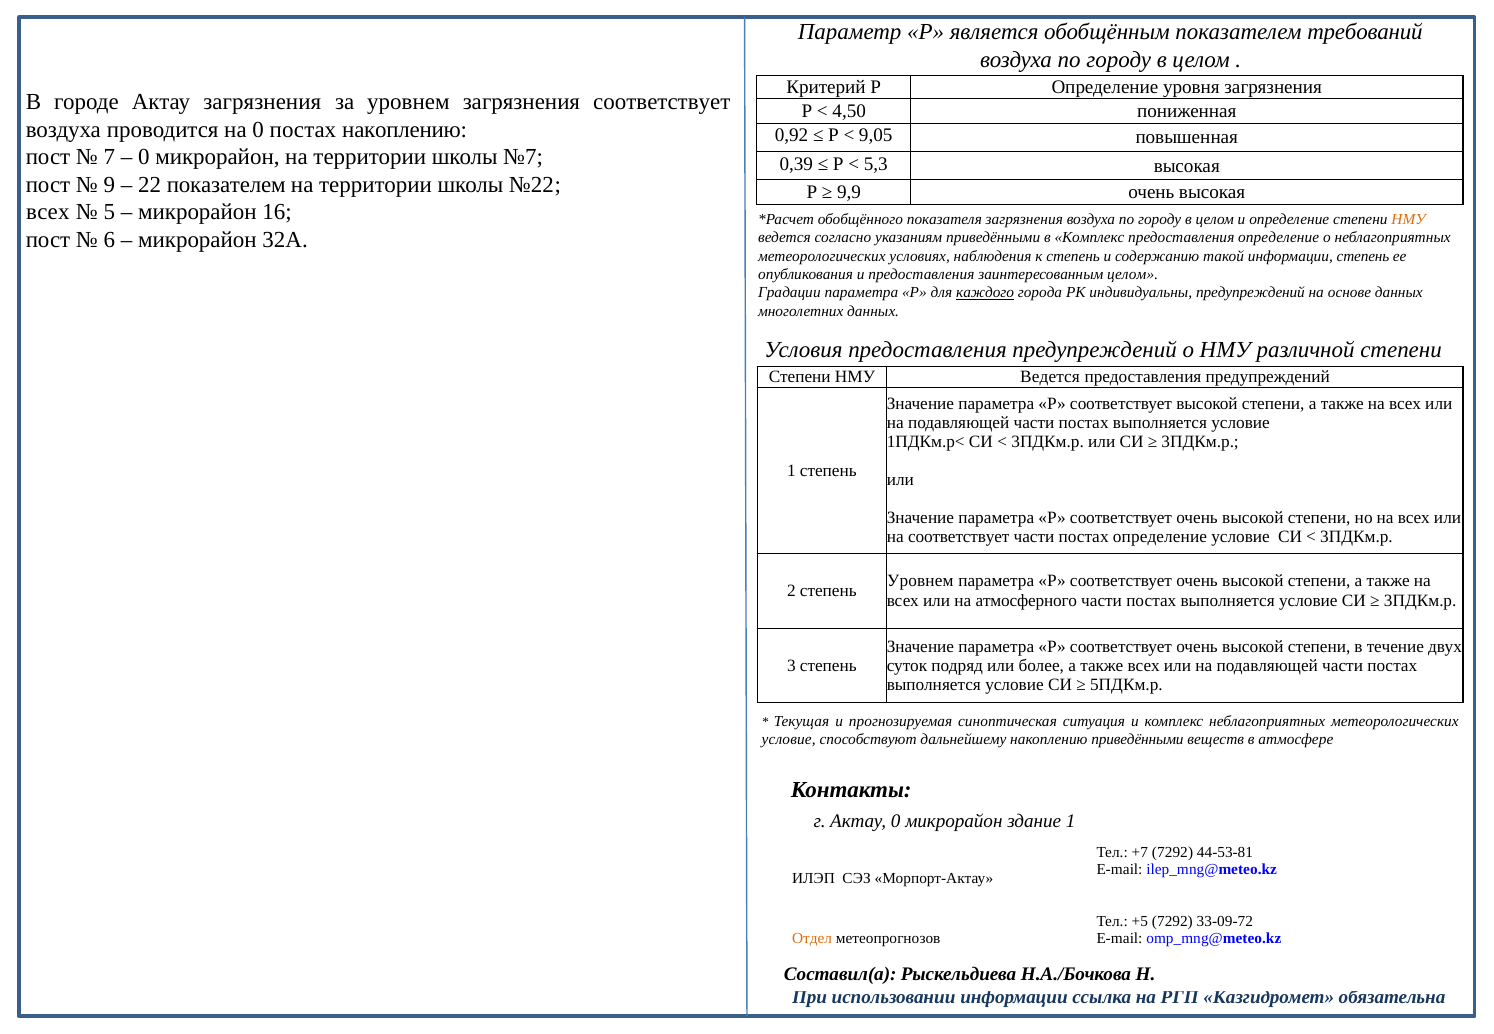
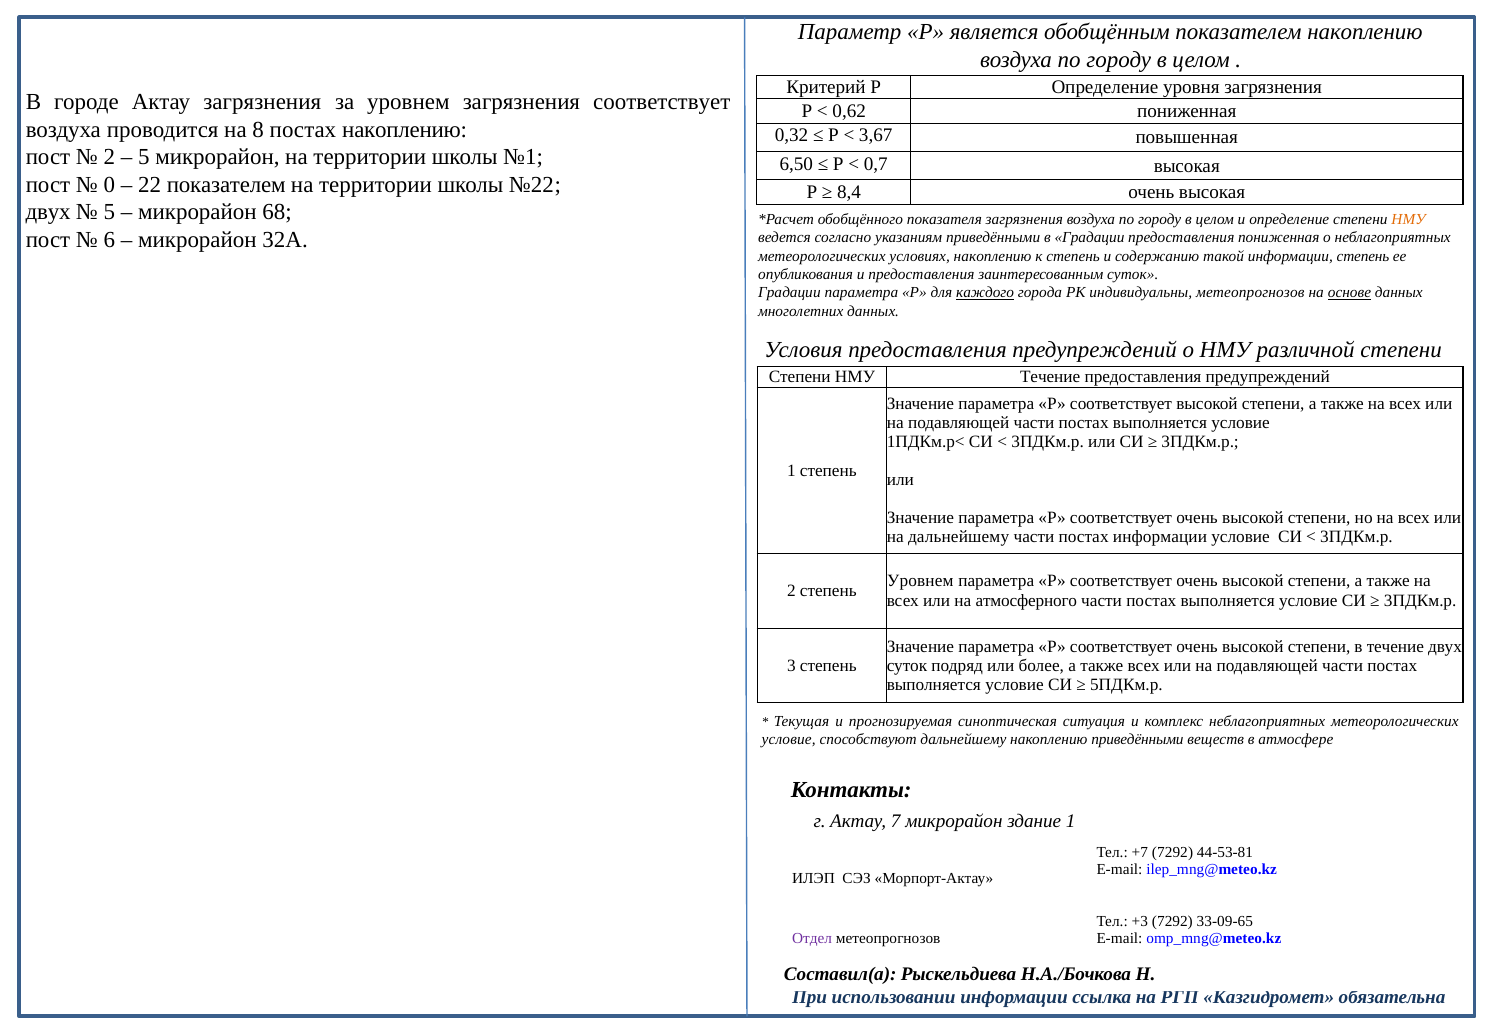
показателем требований: требований -> накоплению (1365, 32)
4,50: 4,50 -> 0,62 (849, 111)
на 0: 0 -> 8 (258, 130)
0,92: 0,92 -> 0,32 (792, 135)
9,05: 9,05 -> 3,67 (876, 135)
7: 7 -> 2 (109, 157)
0: 0 -> 5 (144, 157)
№7: №7 -> №1 (523, 157)
0,39: 0,39 -> 6,50 (796, 164)
5,3: 5,3 -> 0,7 (876, 164)
9: 9 -> 0 (109, 185)
9,9: 9,9 -> 8,4 (849, 192)
всех: всех -> двух (48, 212)
16: 16 -> 68 (277, 212)
в Комплекс: Комплекс -> Градации (1089, 238)
предоставления определение: определение -> пониженная (1279, 238)
условиях наблюдения: наблюдения -> накоплению (993, 256)
заинтересованным целом: целом -> суток (1133, 275)
индивидуальны предупреждений: предупреждений -> метеопрогнозов (1250, 293)
основе underline: none -> present (1349, 293)
Ведется: Ведется -> Течение (1050, 377)
на соответствует: соответствует -> дальнейшему (959, 537)
постах определение: определение -> информации (1160, 537)
Актау 0: 0 -> 7 (896, 822)
+5: +5 -> +3 (1140, 922)
33-09-72: 33-09-72 -> 33-09-65 (1225, 922)
Отдел colour: orange -> purple (812, 939)
